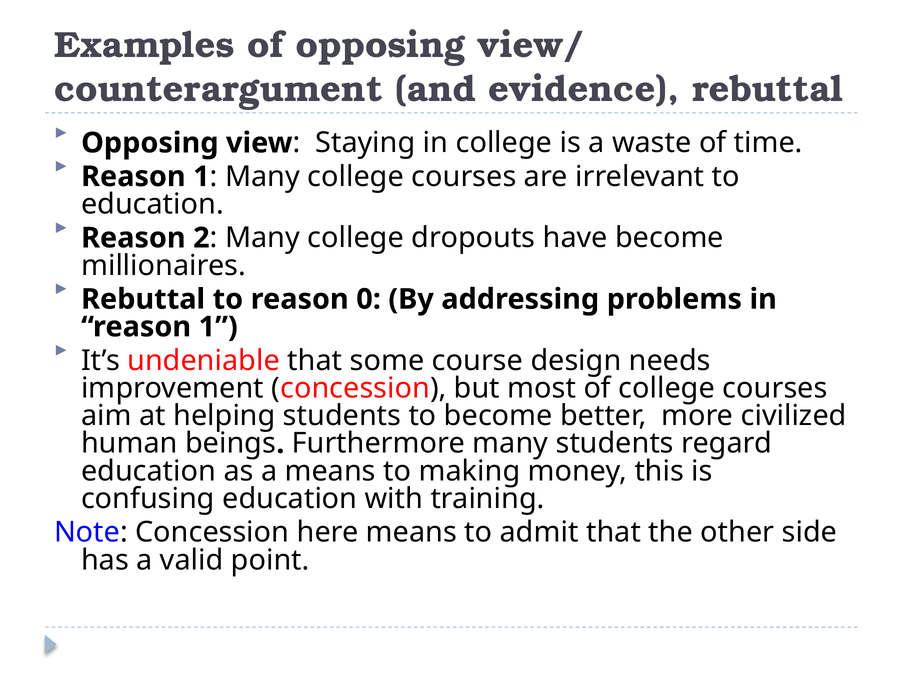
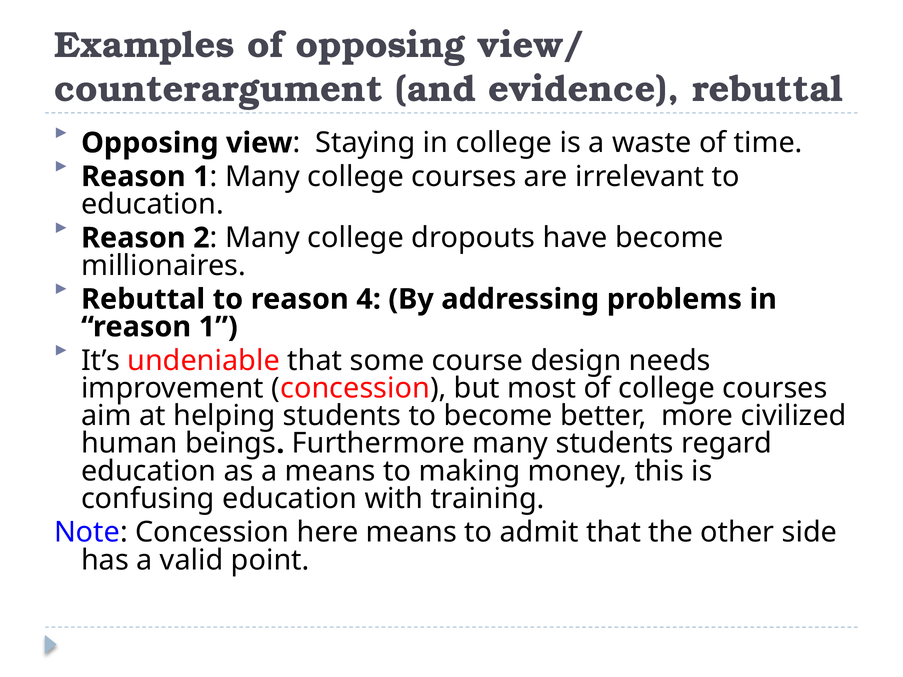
0: 0 -> 4 (369, 299)
